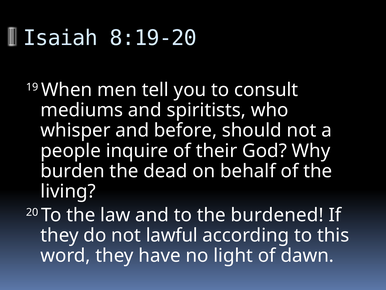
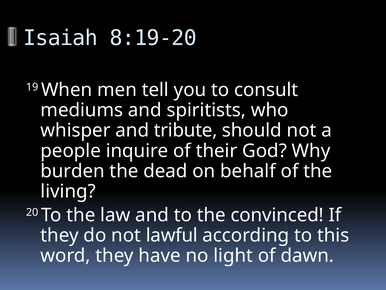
before: before -> tribute (186, 130)
burdened: burdened -> convinced (277, 215)
